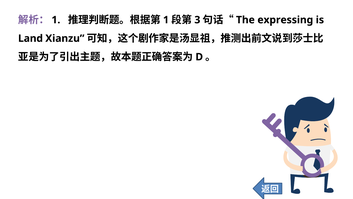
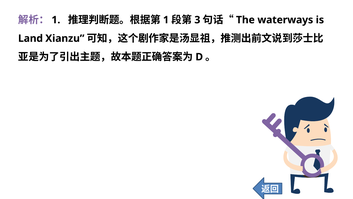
expressing: expressing -> waterways (285, 20)
